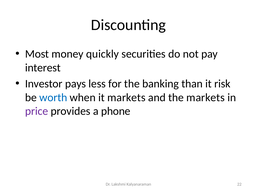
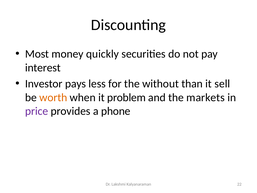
banking: banking -> without (161, 84)
risk: risk -> sell (222, 84)
worth colour: blue -> orange (53, 97)
it markets: markets -> problem (126, 97)
